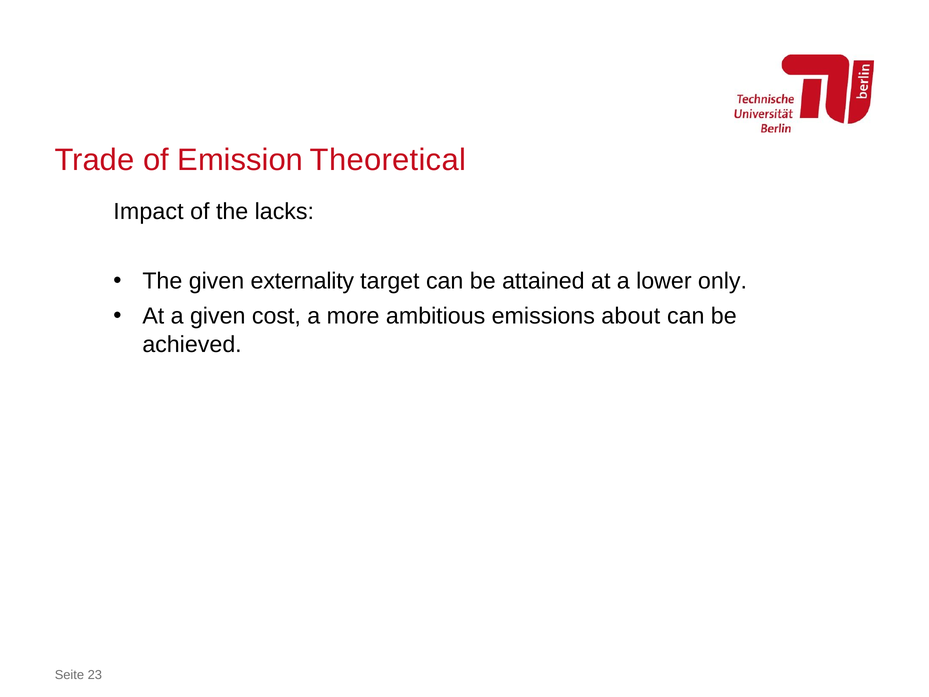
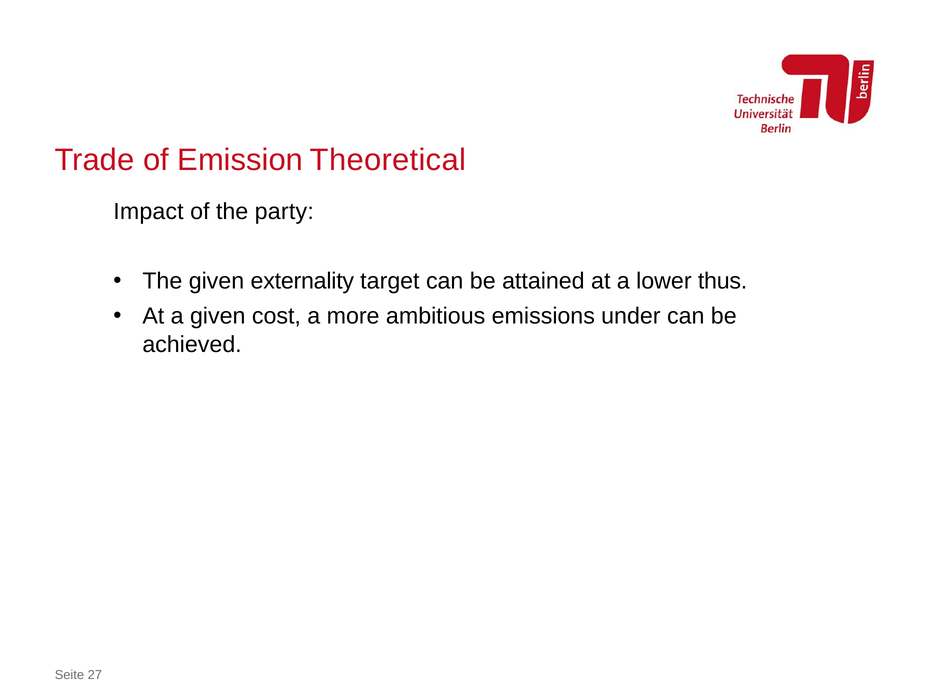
lacks: lacks -> party (284, 212)
only: only -> thus (723, 281)
about: about -> under (631, 316)
23: 23 -> 27 (95, 675)
